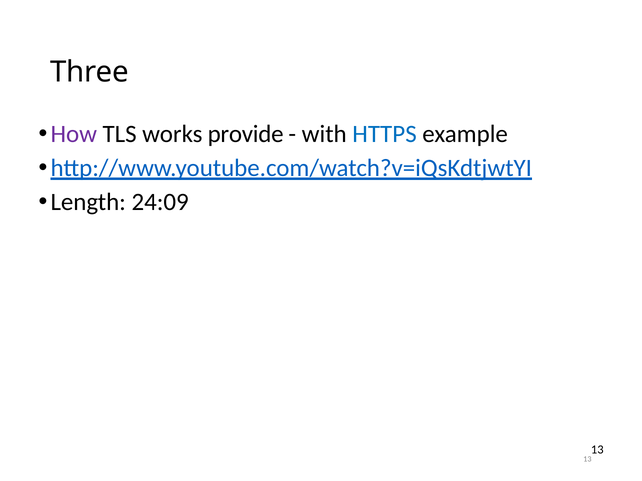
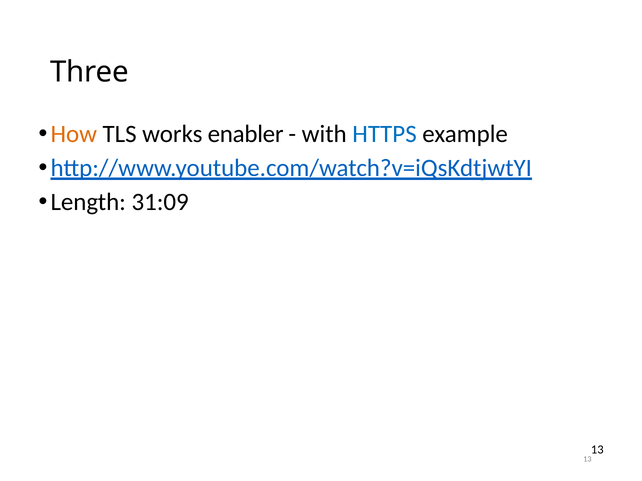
How colour: purple -> orange (74, 134)
provide: provide -> enabler (246, 134)
24:09: 24:09 -> 31:09 (160, 202)
